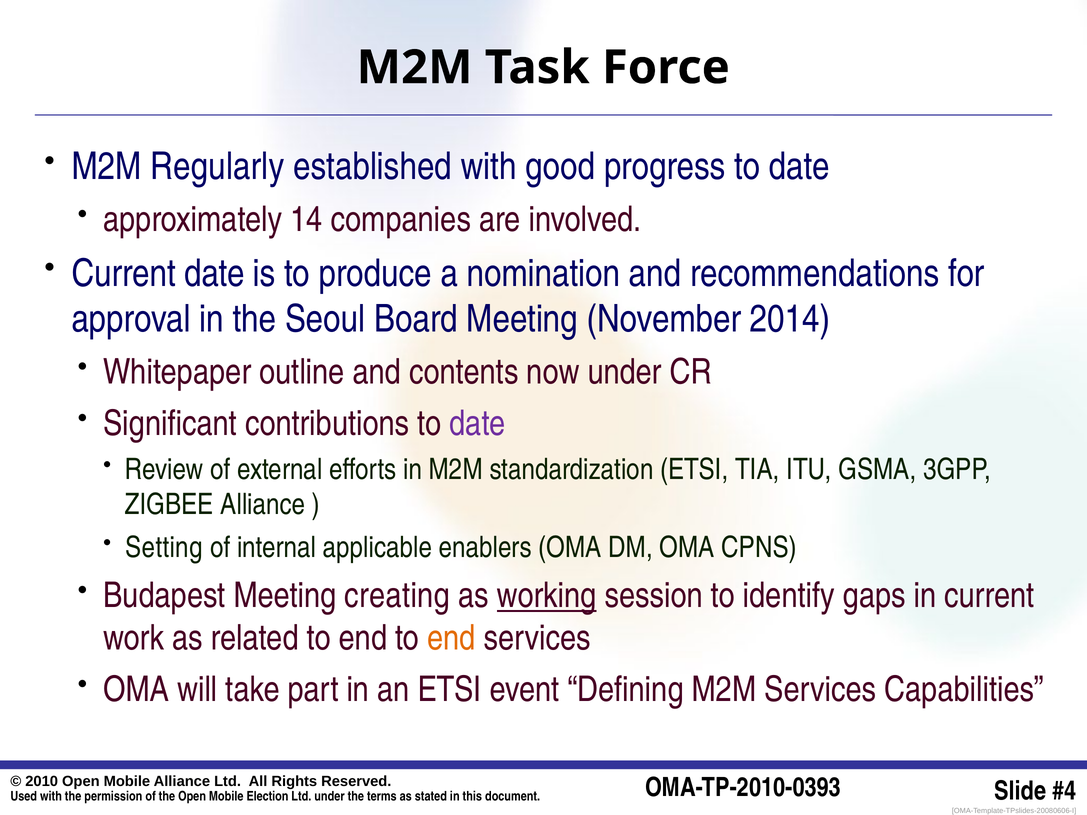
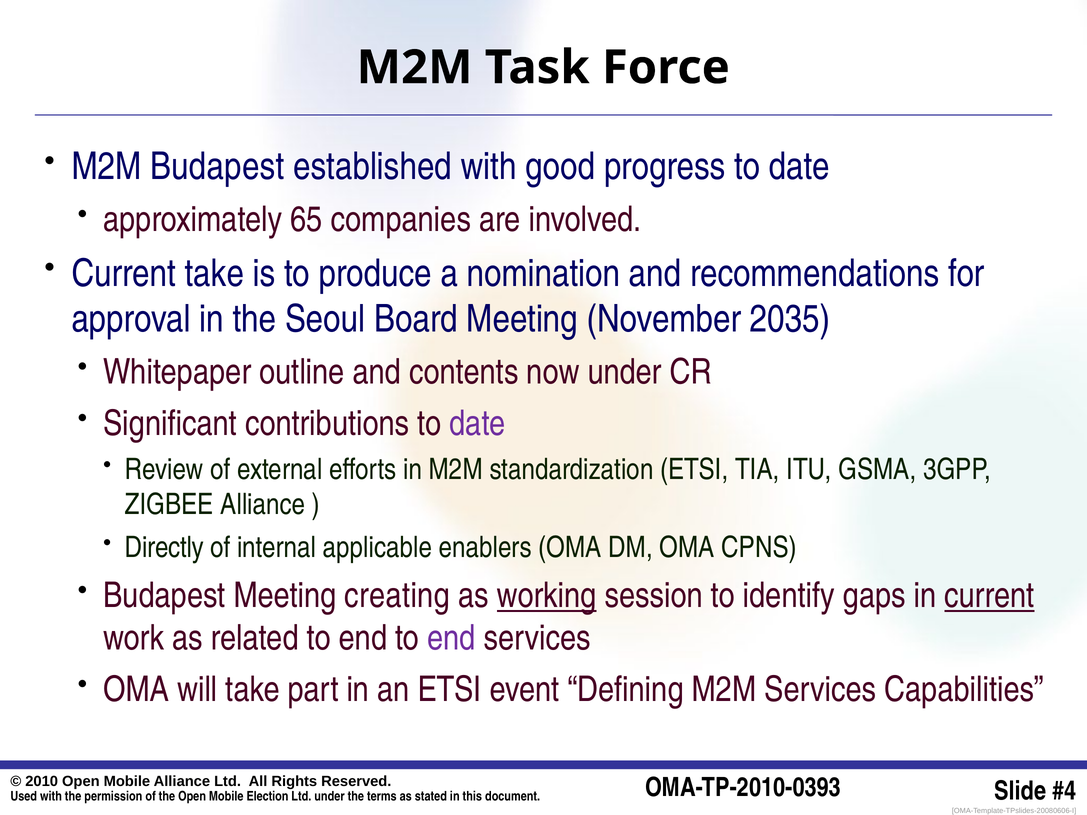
M2M Regularly: Regularly -> Budapest (217, 167)
14: 14 -> 65 (306, 220)
Current date: date -> take (214, 274)
2014: 2014 -> 2035 (790, 319)
Setting: Setting -> Directly (164, 548)
current underline: none -> present (989, 596)
end colour: orange -> purple (451, 638)
